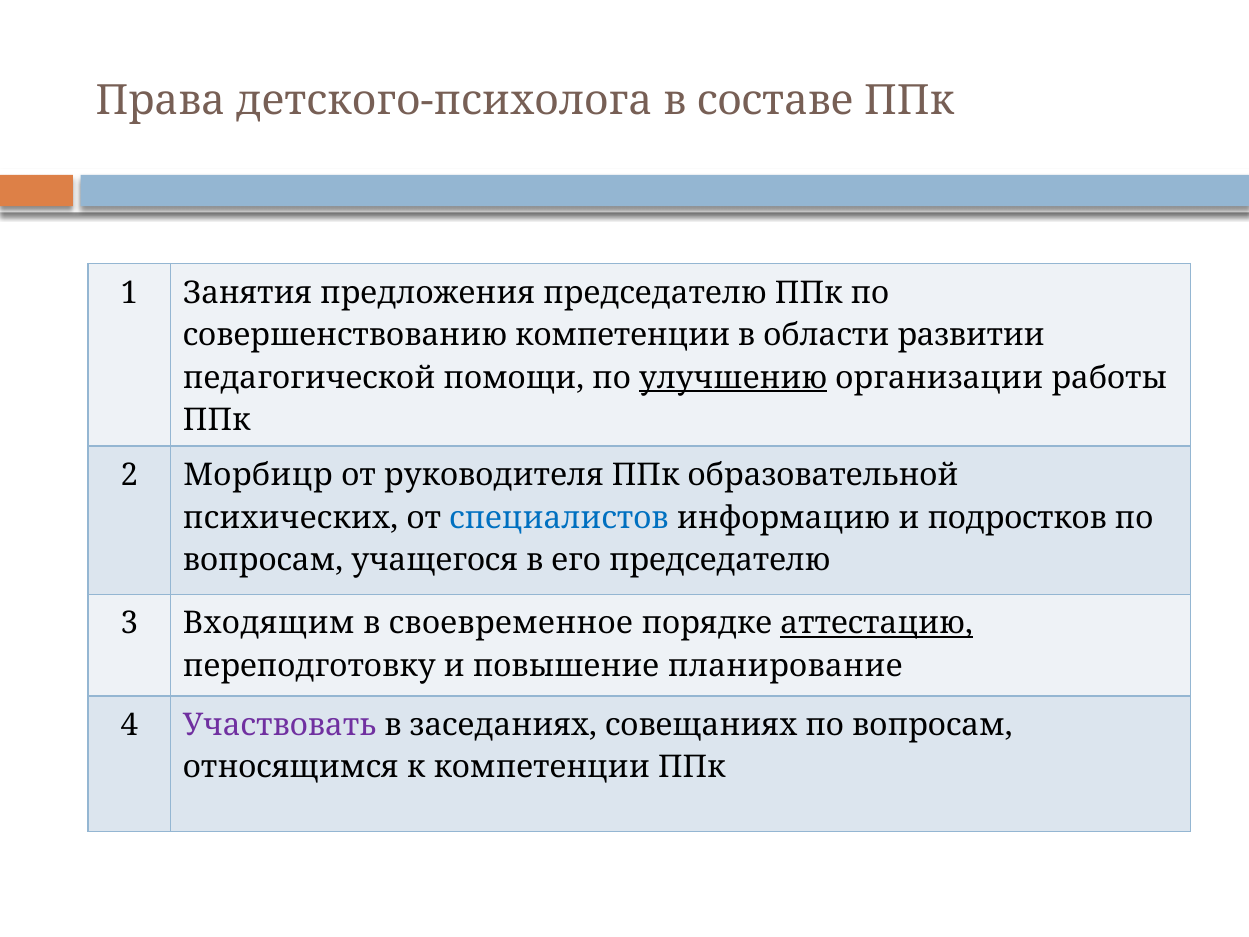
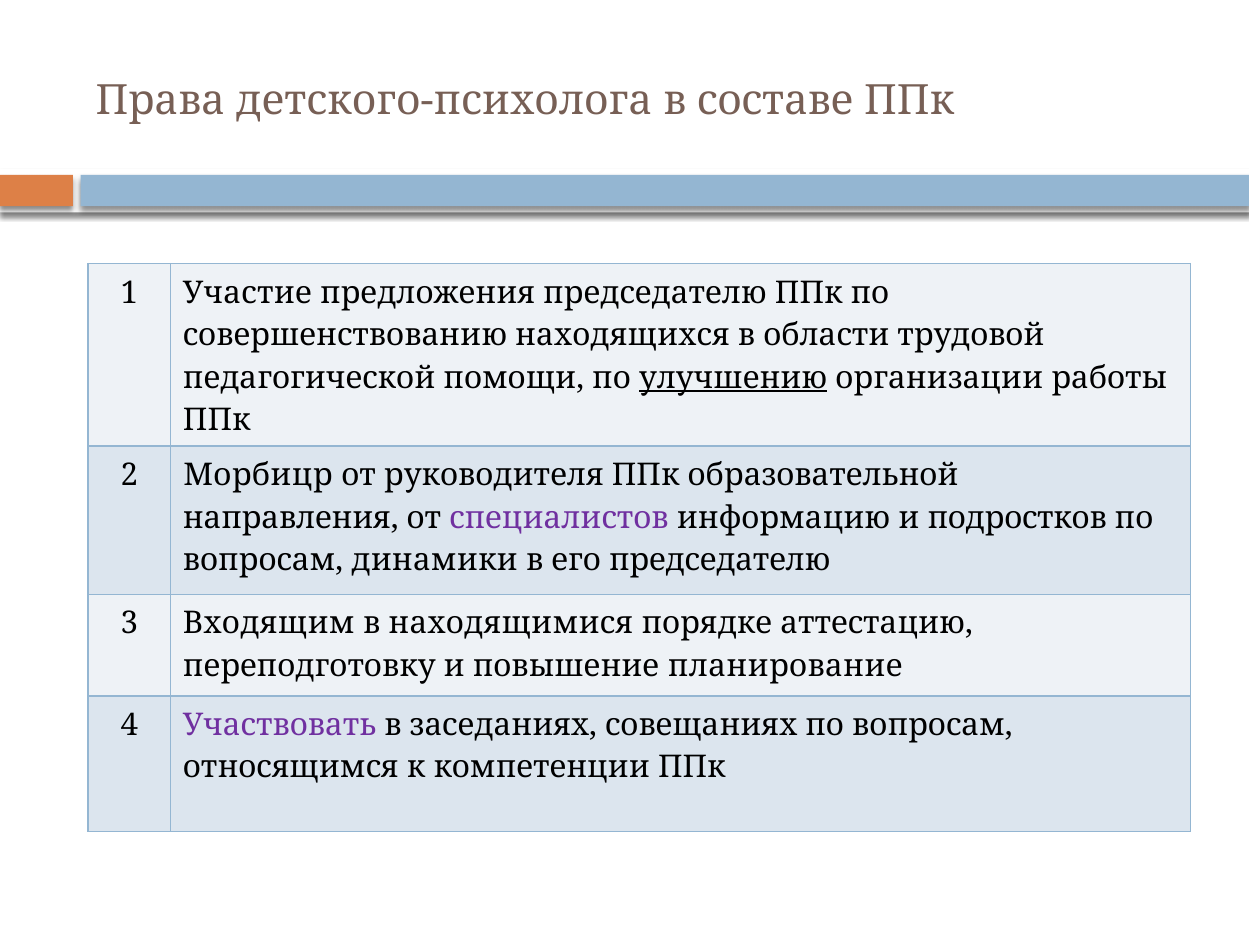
Занятия: Занятия -> Участие (247, 293)
совершенствованию компетенции: компетенции -> находящихся (623, 335)
развитии: развитии -> трудовой (971, 335)
психических: психических -> направления (291, 518)
специалистов colour: blue -> purple (559, 518)
учащегося: учащегося -> динамики (435, 560)
своевременное: своевременное -> находящимися (511, 623)
аттестацию underline: present -> none (877, 623)
